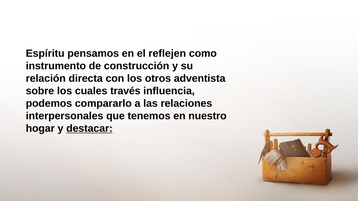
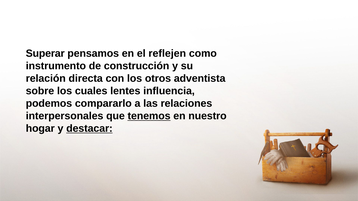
Espíritu: Espíritu -> Superar (45, 54)
través: través -> lentes (125, 91)
tenemos underline: none -> present (149, 116)
